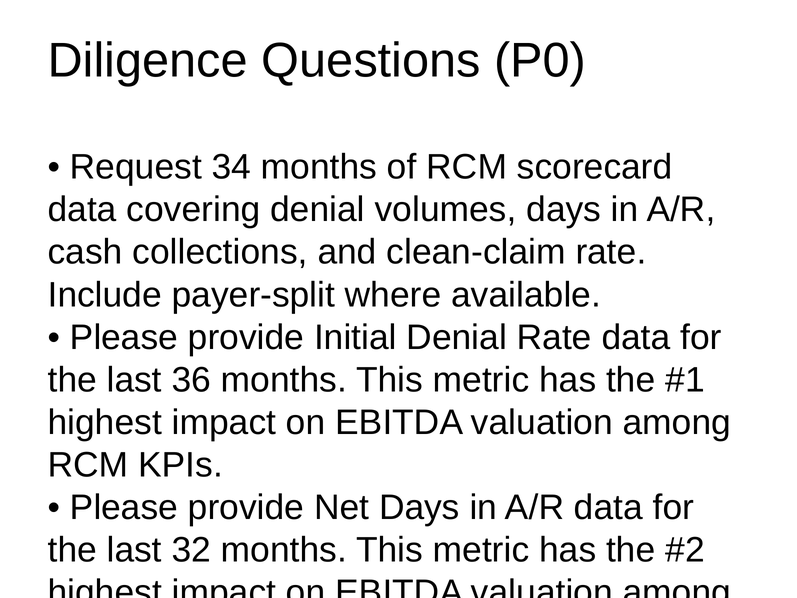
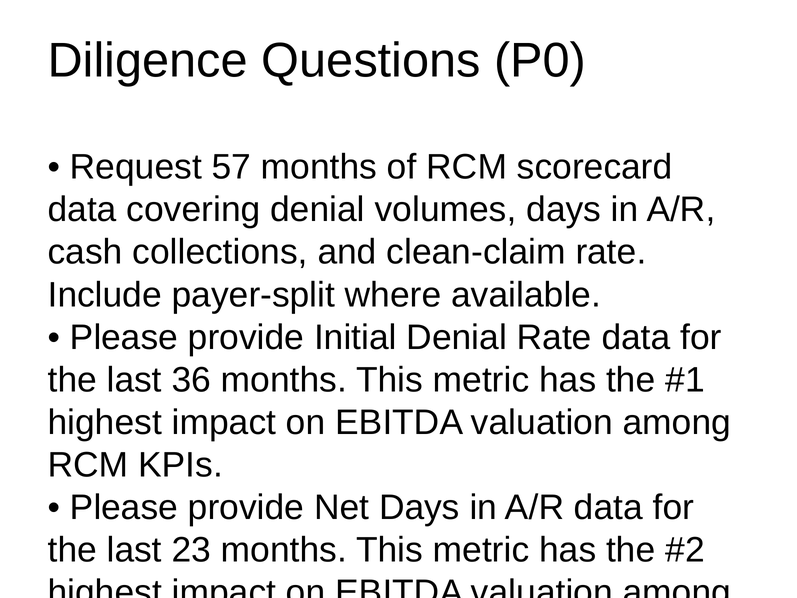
34: 34 -> 57 (231, 167)
32: 32 -> 23 (191, 550)
